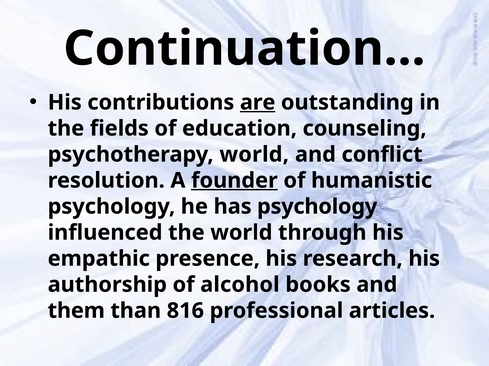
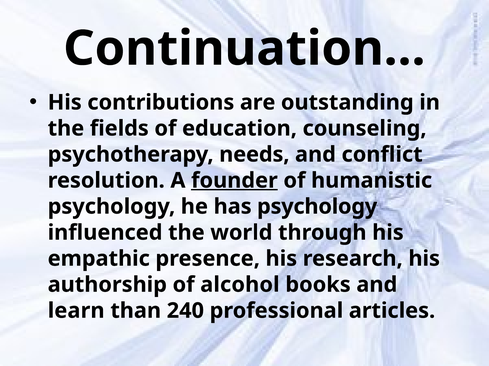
are underline: present -> none (258, 103)
psychotherapy world: world -> needs (254, 155)
them: them -> learn (76, 311)
816: 816 -> 240 (185, 311)
